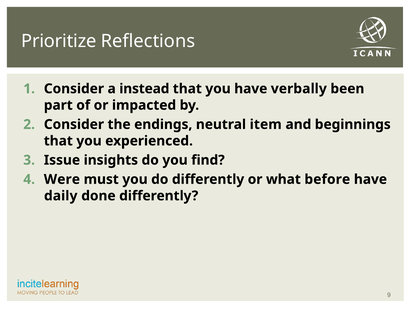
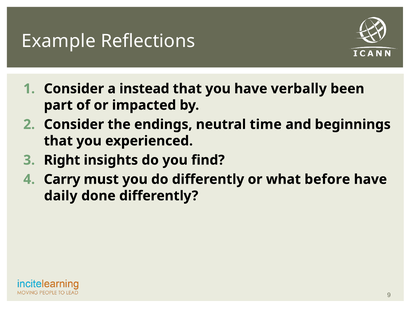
Prioritize: Prioritize -> Example (59, 41)
item: item -> time (266, 124)
Issue: Issue -> Right (62, 160)
Were: Were -> Carry (62, 179)
